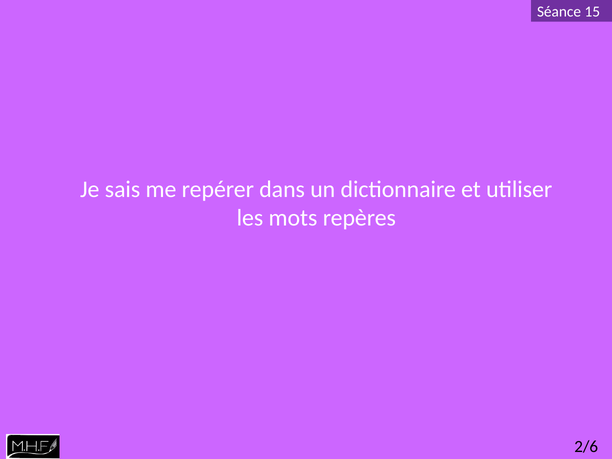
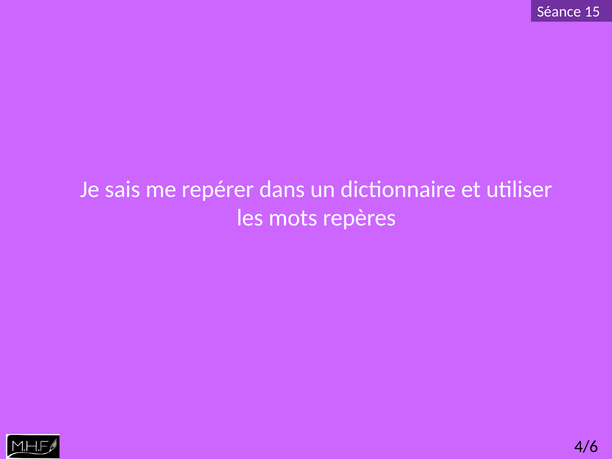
2/6: 2/6 -> 4/6 (586, 447)
